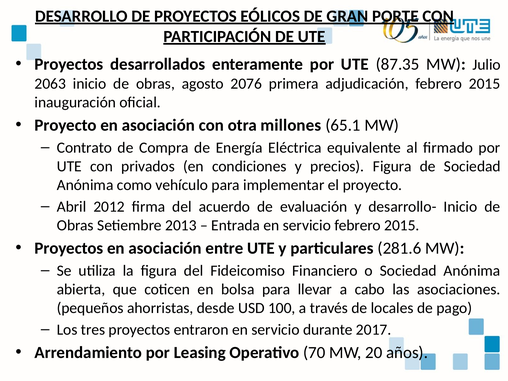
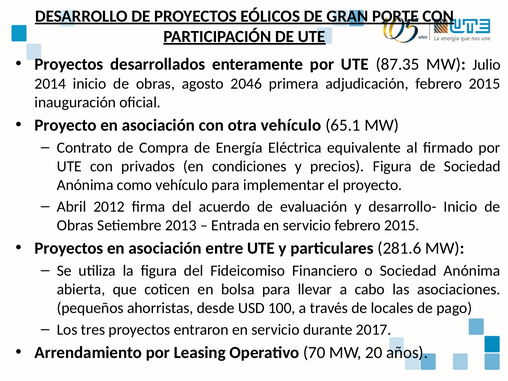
2063: 2063 -> 2014 (50, 84)
2076: 2076 -> 2046 (246, 84)
otra millones: millones -> vehículo (291, 125)
